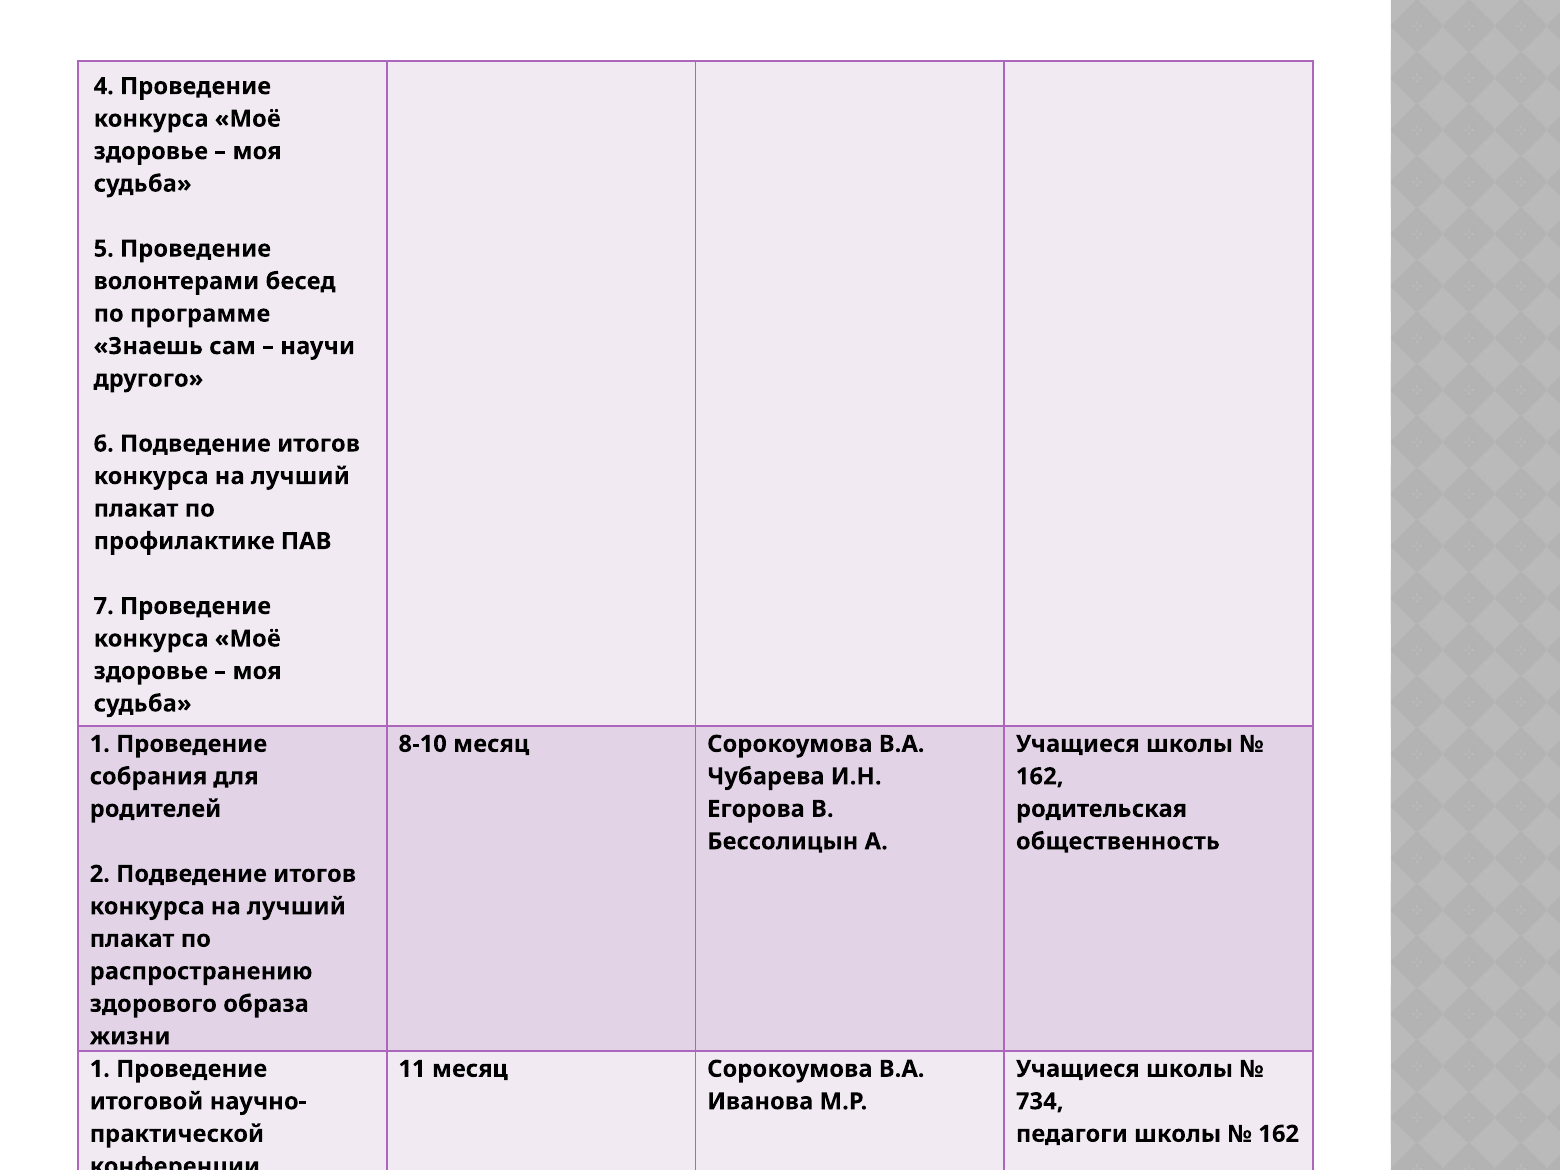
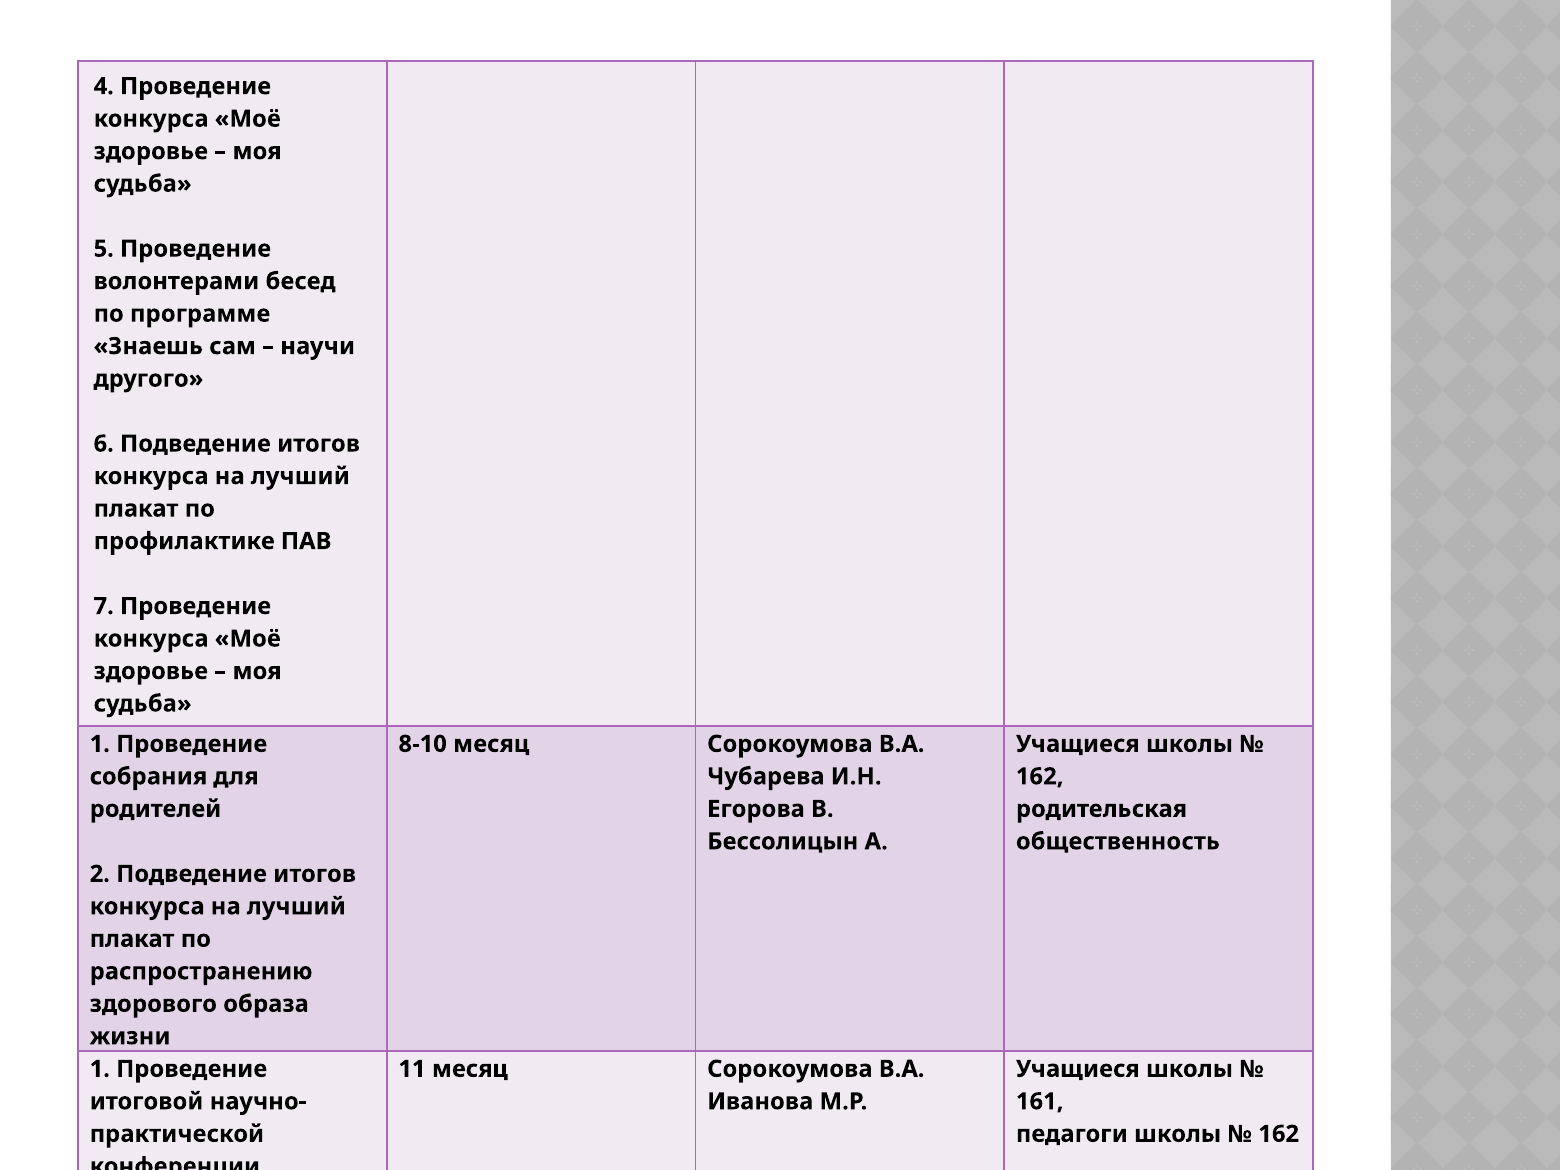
734: 734 -> 161 (1040, 1101)
